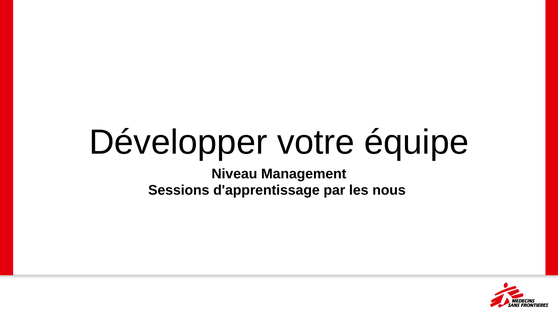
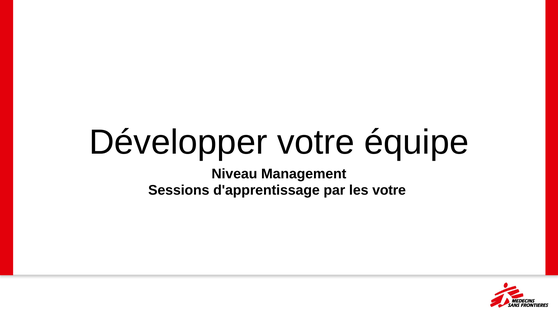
les nous: nous -> votre (389, 190)
